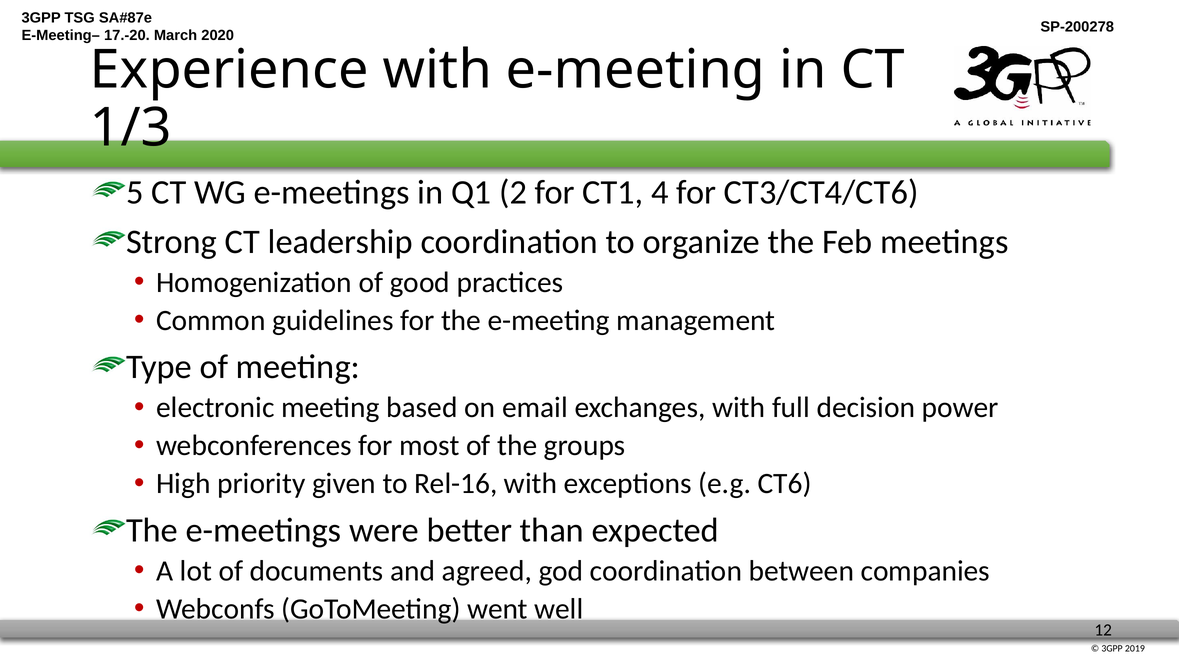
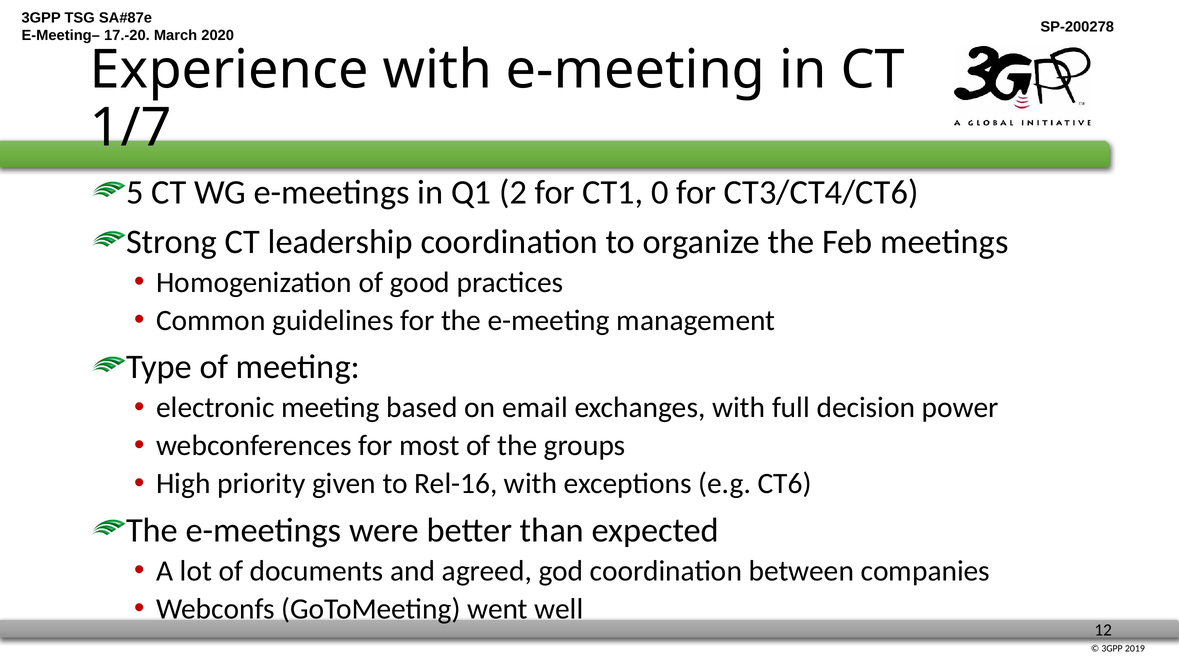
1/3: 1/3 -> 1/7 (131, 128)
4: 4 -> 0 (660, 192)
